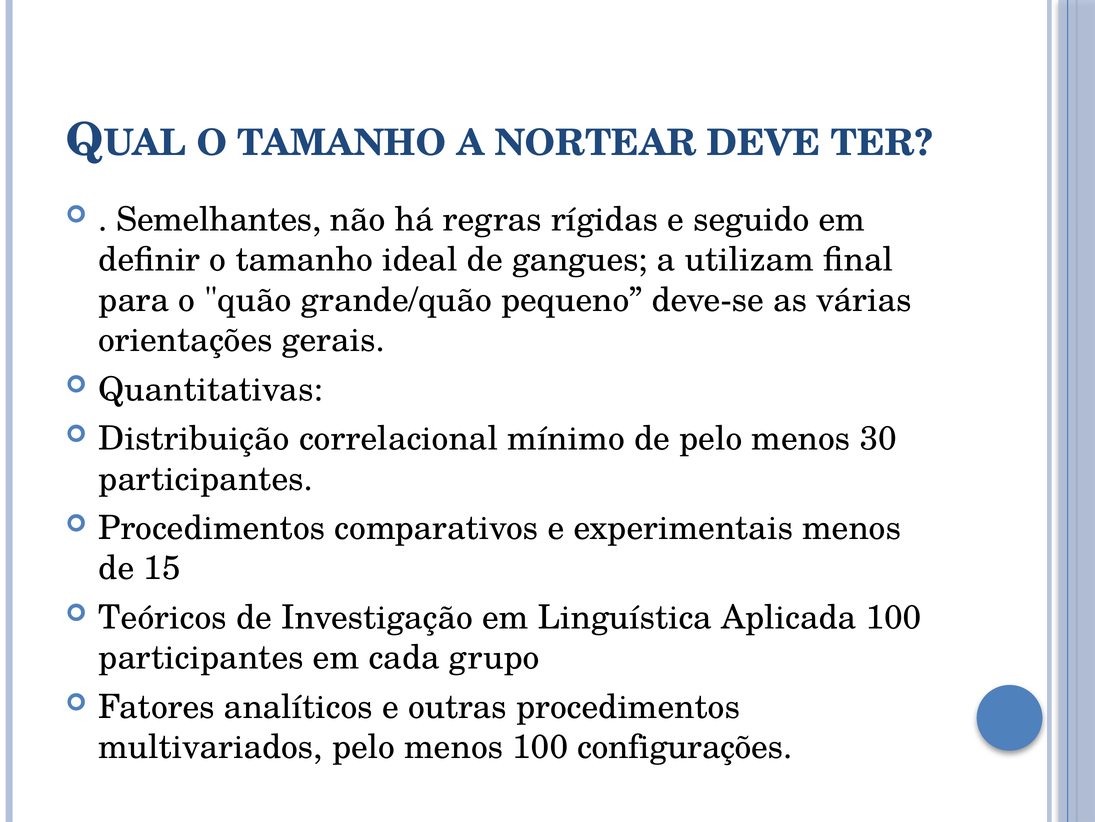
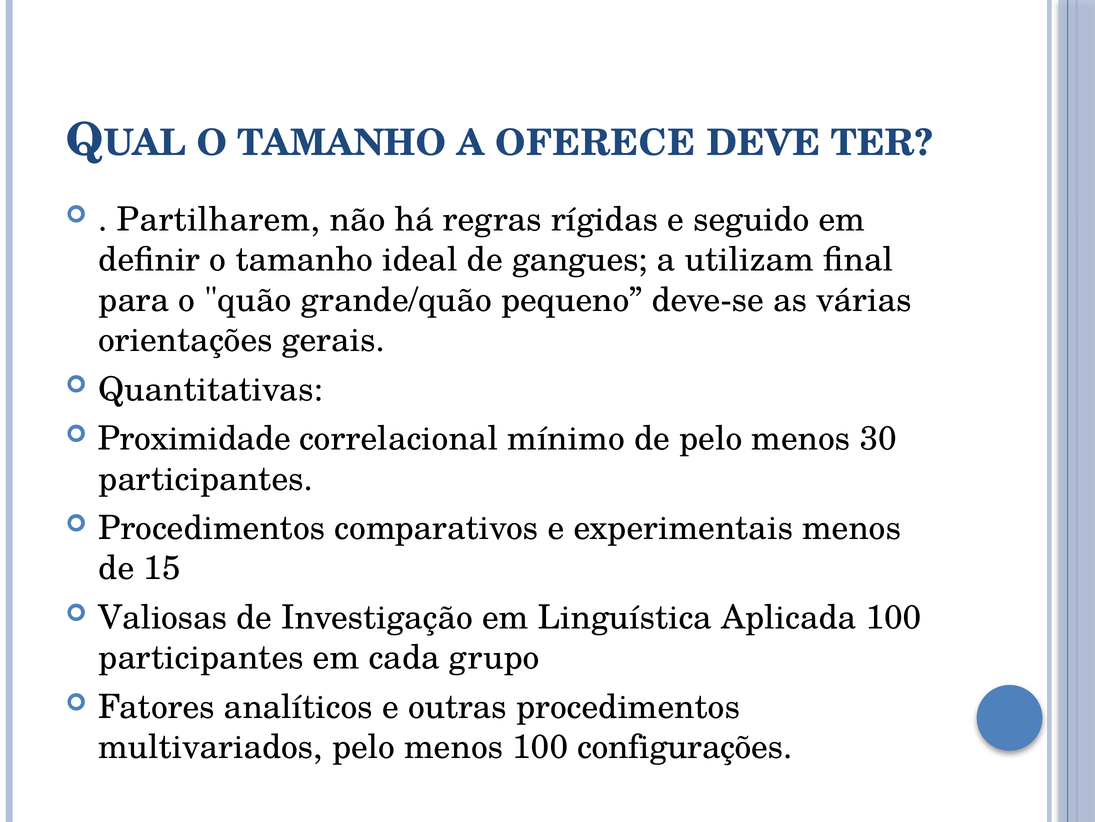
NORTEAR: NORTEAR -> OFERECE (595, 143)
Semelhantes: Semelhantes -> Partilharem (219, 219)
Distribuição: Distribuição -> Proximidade (194, 438)
Teóricos: Teóricos -> Valiosas (163, 617)
